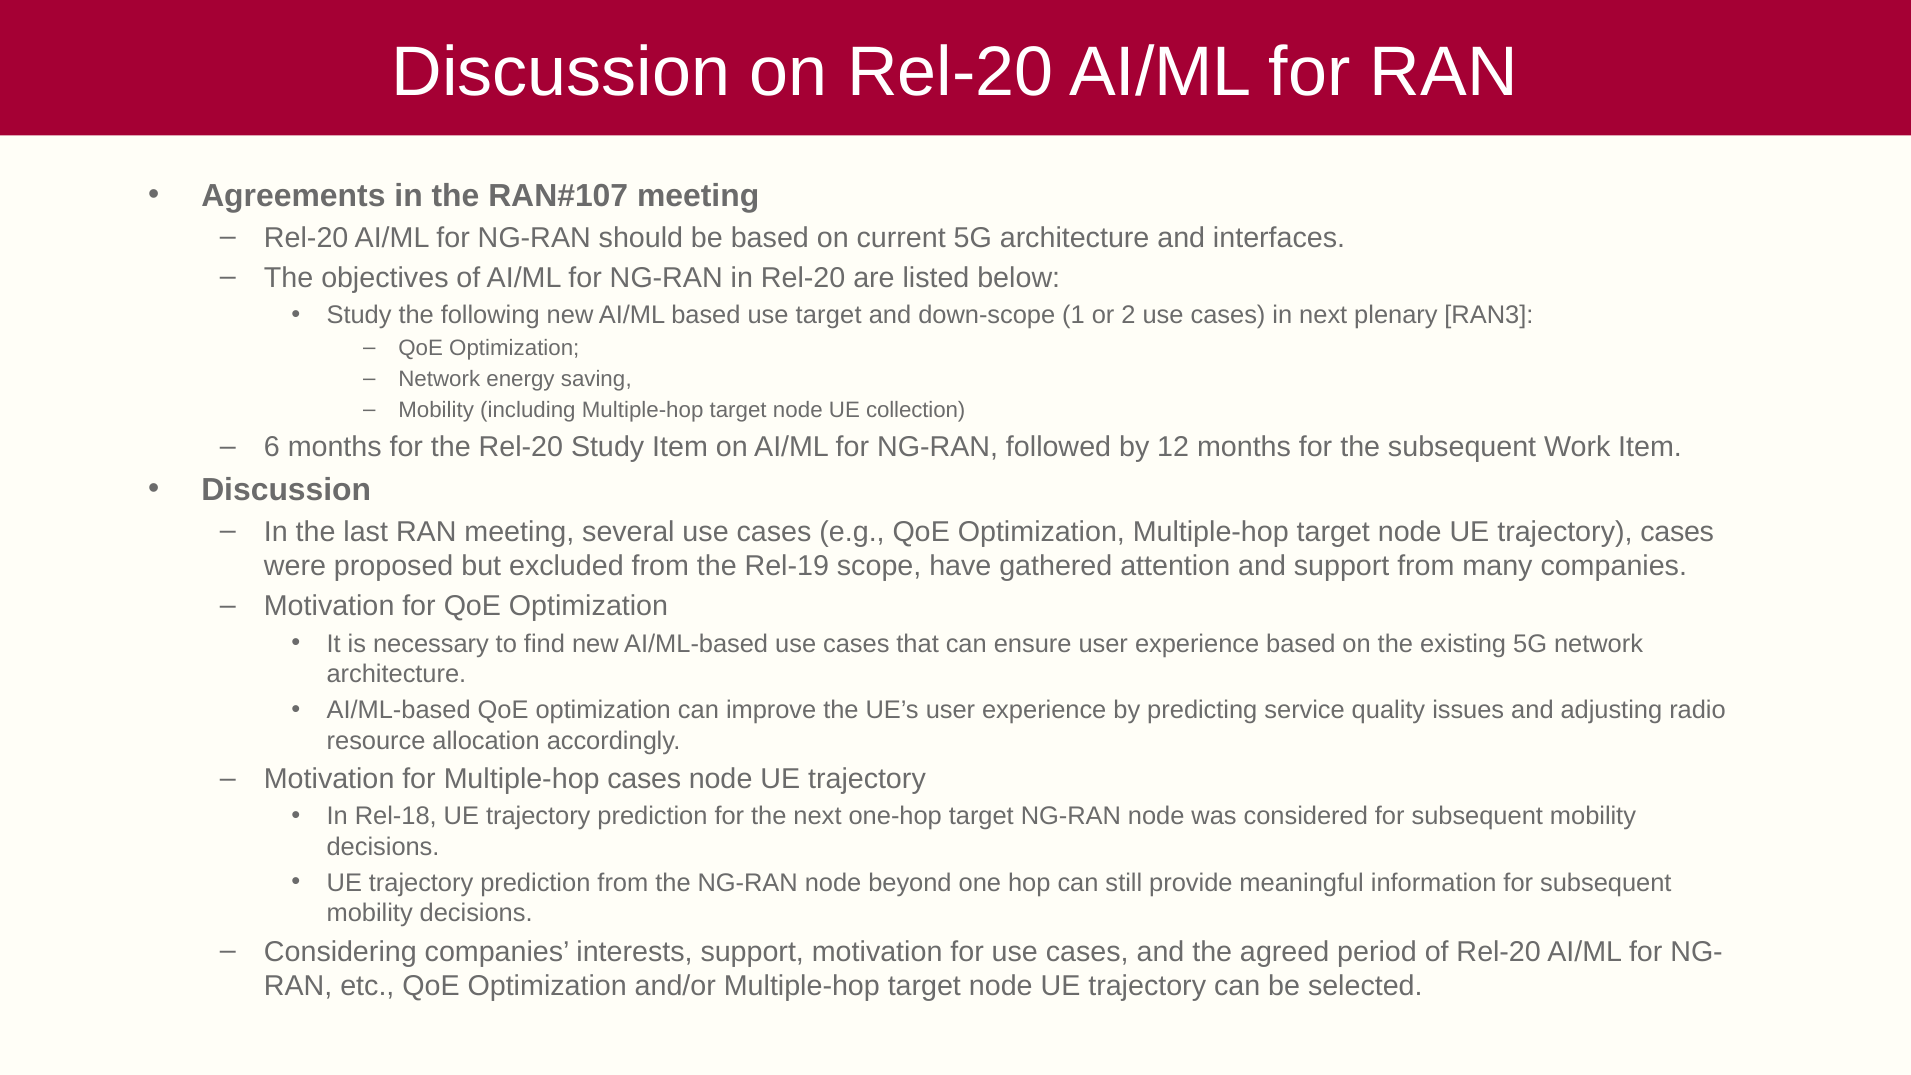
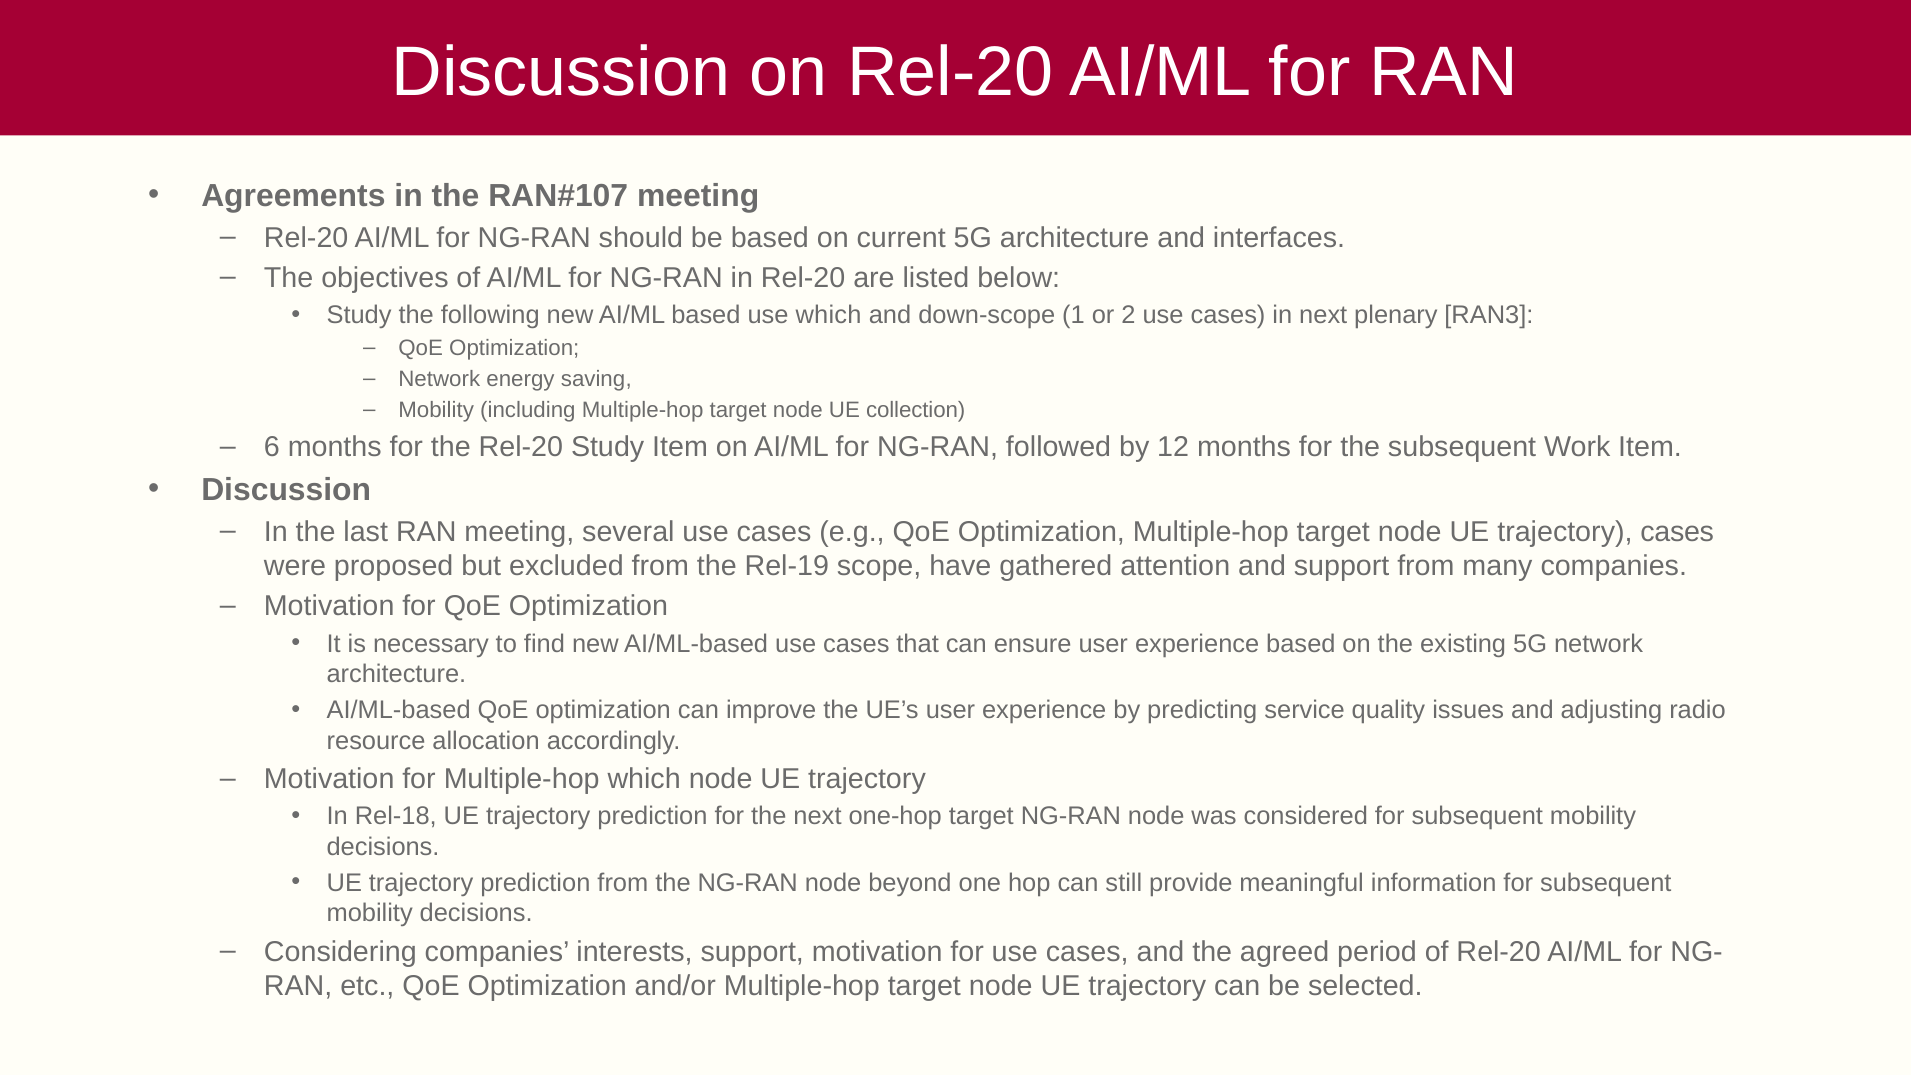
use target: target -> which (829, 315)
Multiple-hop cases: cases -> which (644, 779)
